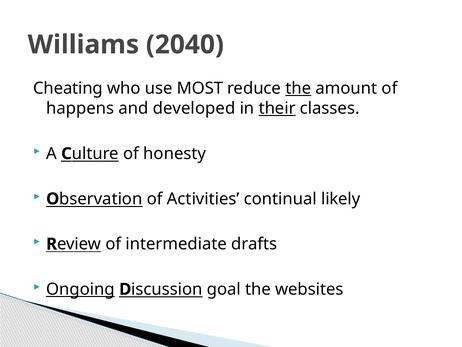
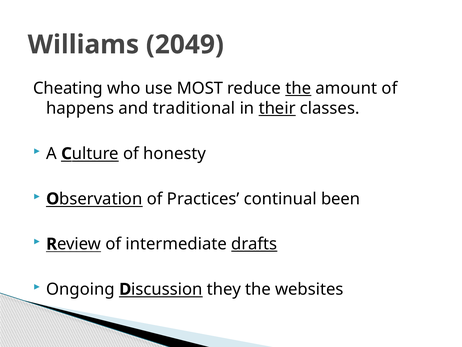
2040: 2040 -> 2049 (185, 45)
developed: developed -> traditional (194, 108)
Activities: Activities -> Practices (203, 199)
likely: likely -> been (341, 199)
drafts underline: none -> present (254, 244)
Ongoing underline: present -> none (80, 289)
goal: goal -> they (224, 289)
